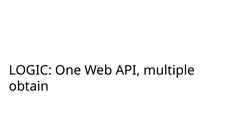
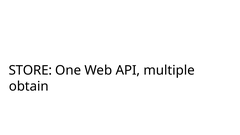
LOGIC: LOGIC -> STORE (30, 70)
